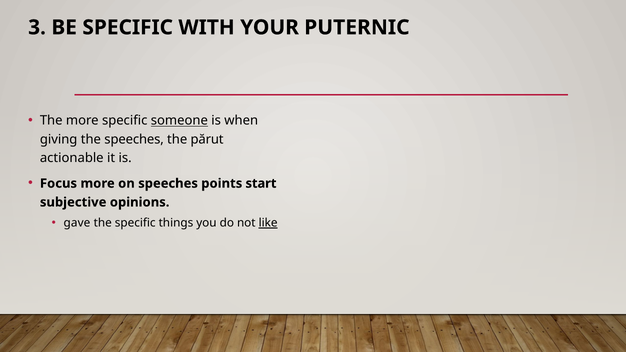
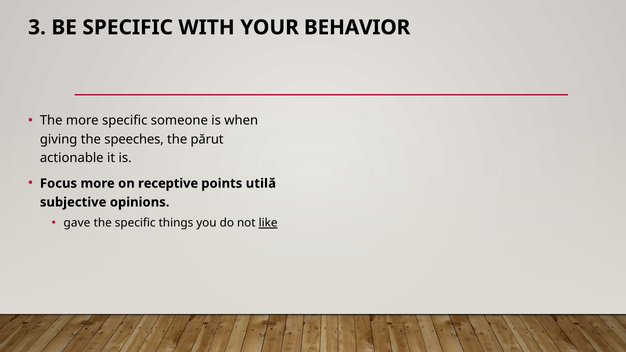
PUTERNIC: PUTERNIC -> BEHAVIOR (357, 27)
someone underline: present -> none (179, 121)
on speeches: speeches -> receptive (168, 183)
start: start -> utilă (261, 183)
